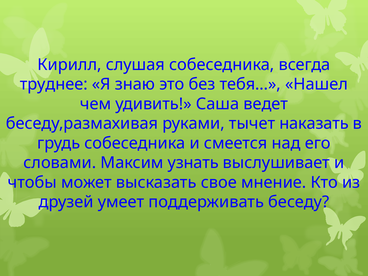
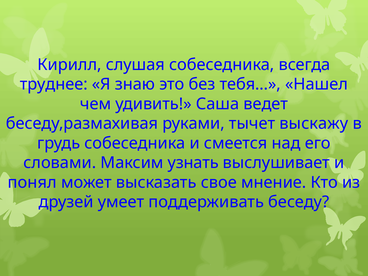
наказать: наказать -> выскажу (314, 124)
чтобы: чтобы -> понял (32, 182)
